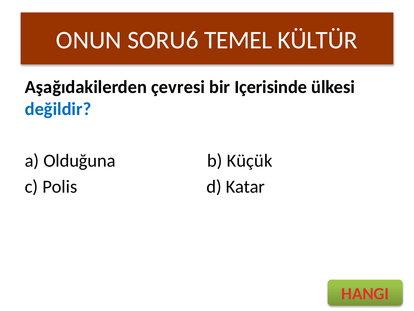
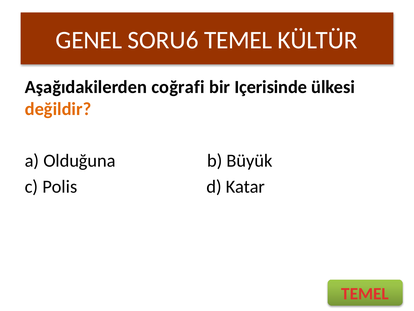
ONUN: ONUN -> GENEL (89, 40)
çevresi: çevresi -> coğrafi (178, 87)
değildir colour: blue -> orange (58, 109)
Küçük: Küçük -> Büyük (250, 161)
HANGI: HANGI -> TEMEL (365, 293)
